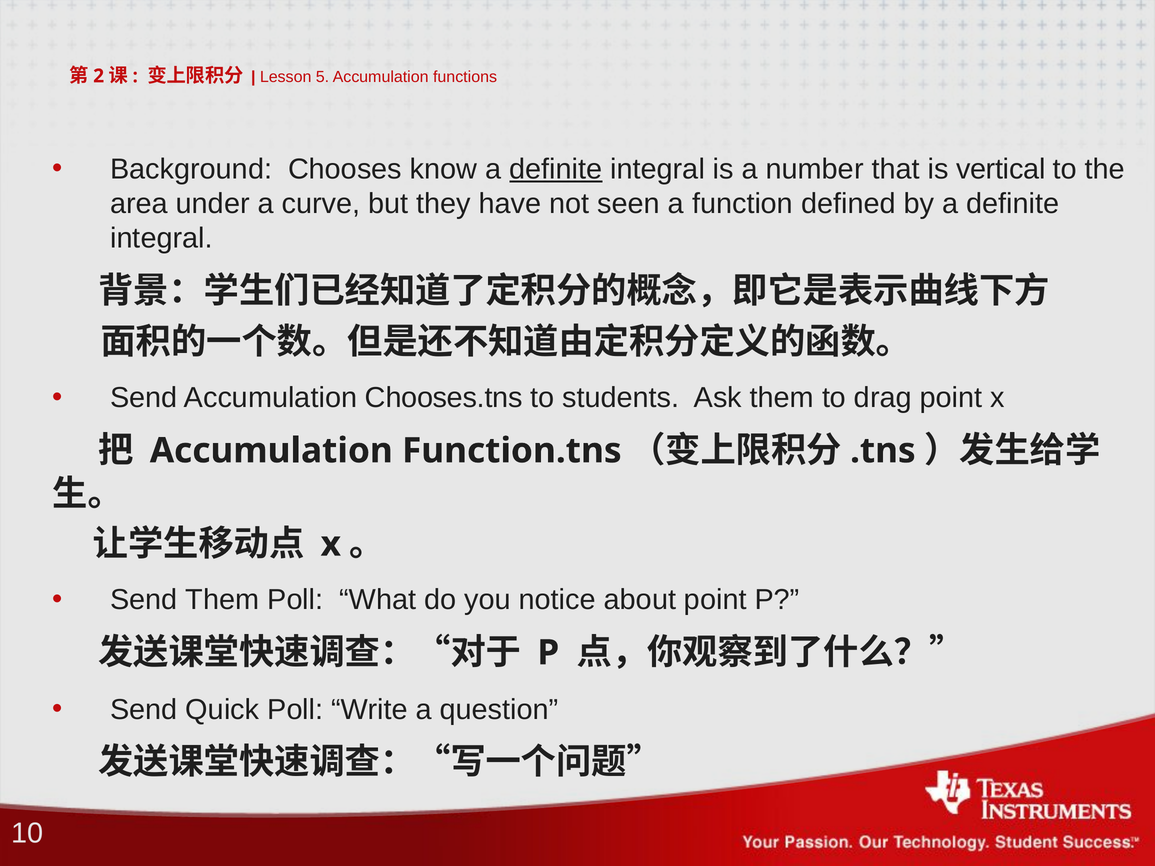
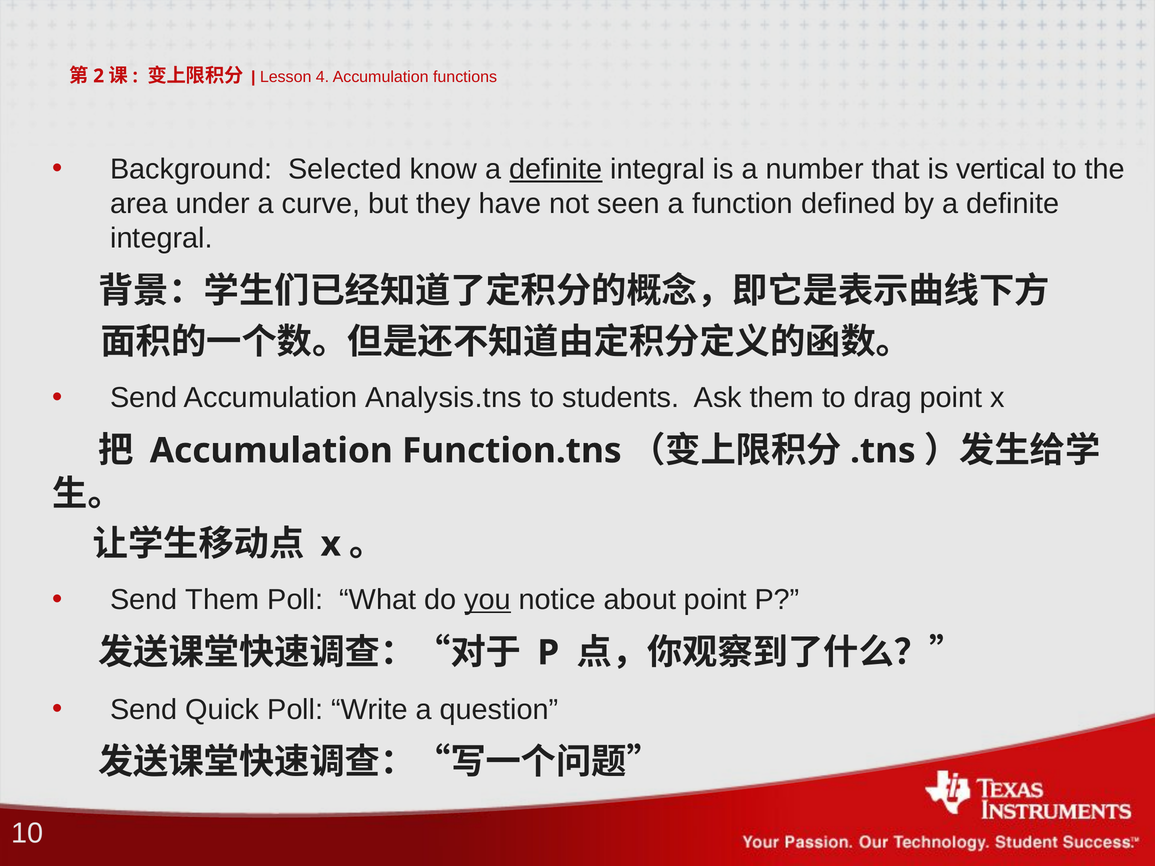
5: 5 -> 4 (322, 77)
Chooses: Chooses -> Selected (345, 169)
Chooses.tns: Chooses.tns -> Analysis.tns (443, 398)
you underline: none -> present (488, 600)
